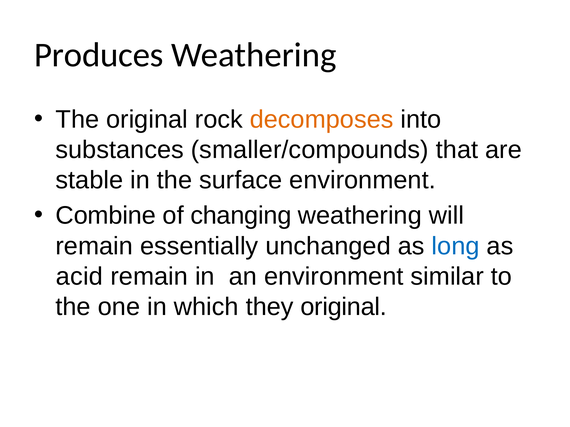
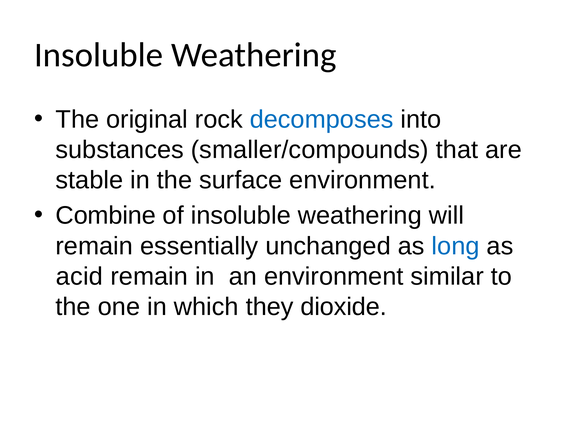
Produces: Produces -> Insoluble (99, 55)
decomposes colour: orange -> blue (322, 120)
of changing: changing -> insoluble (241, 216)
they original: original -> dioxide (344, 307)
